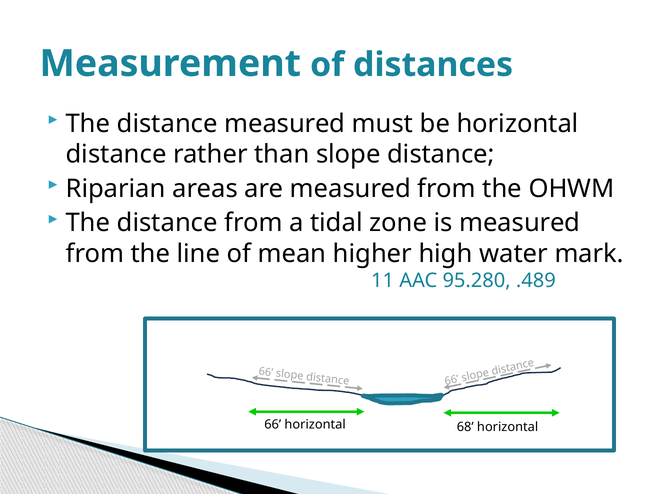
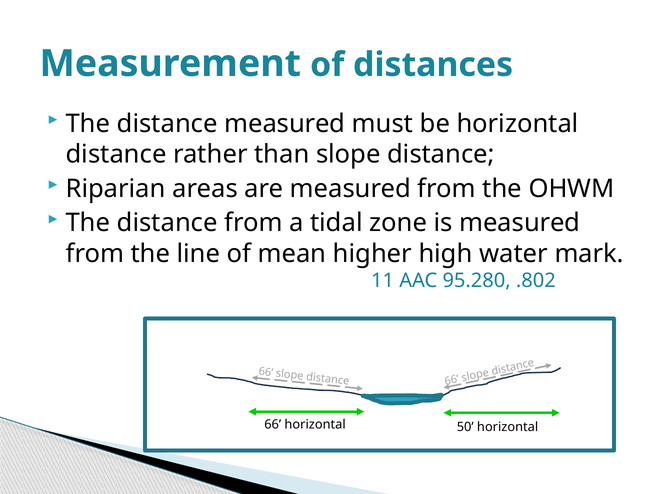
.489: .489 -> .802 (536, 281)
68: 68 -> 50 (465, 427)
